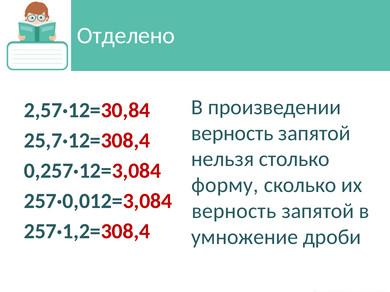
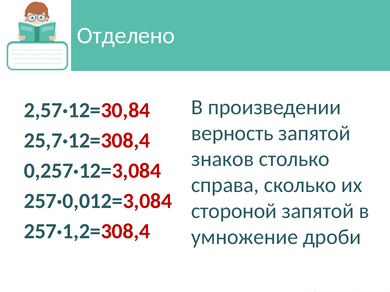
нельзя: нельзя -> знаков (223, 159)
форму: форму -> справа (225, 185)
верность: верность -> стороной (234, 211)
